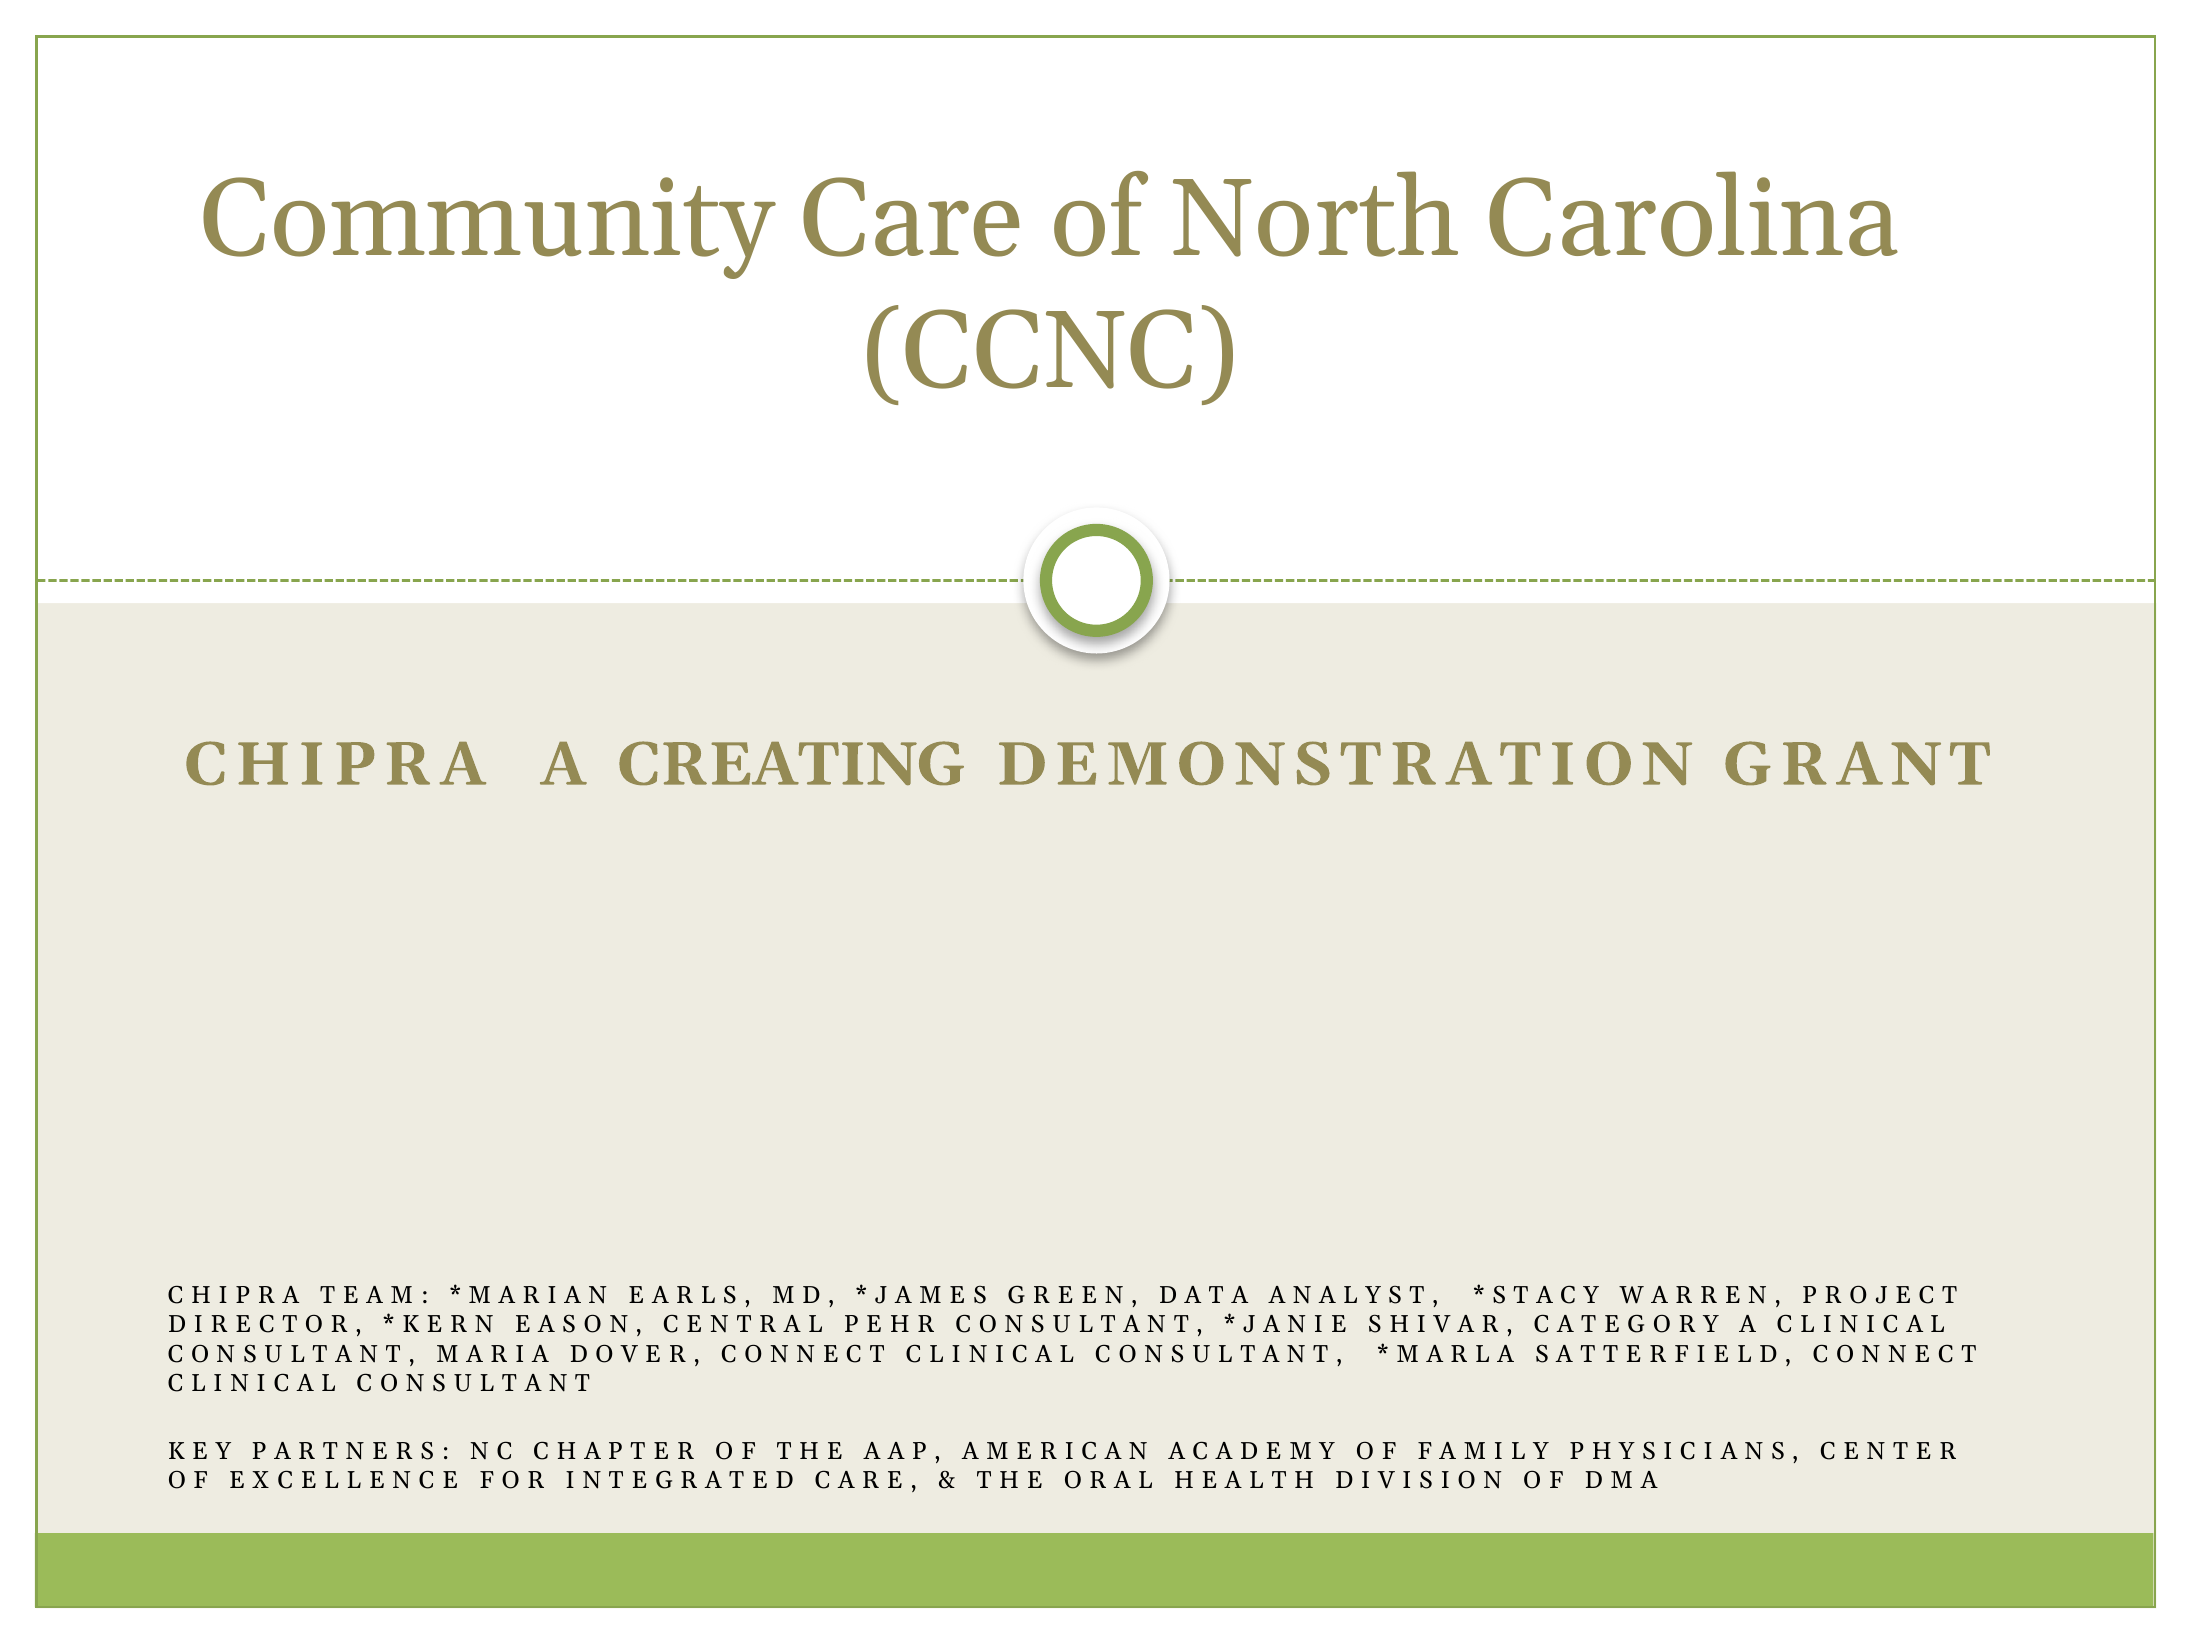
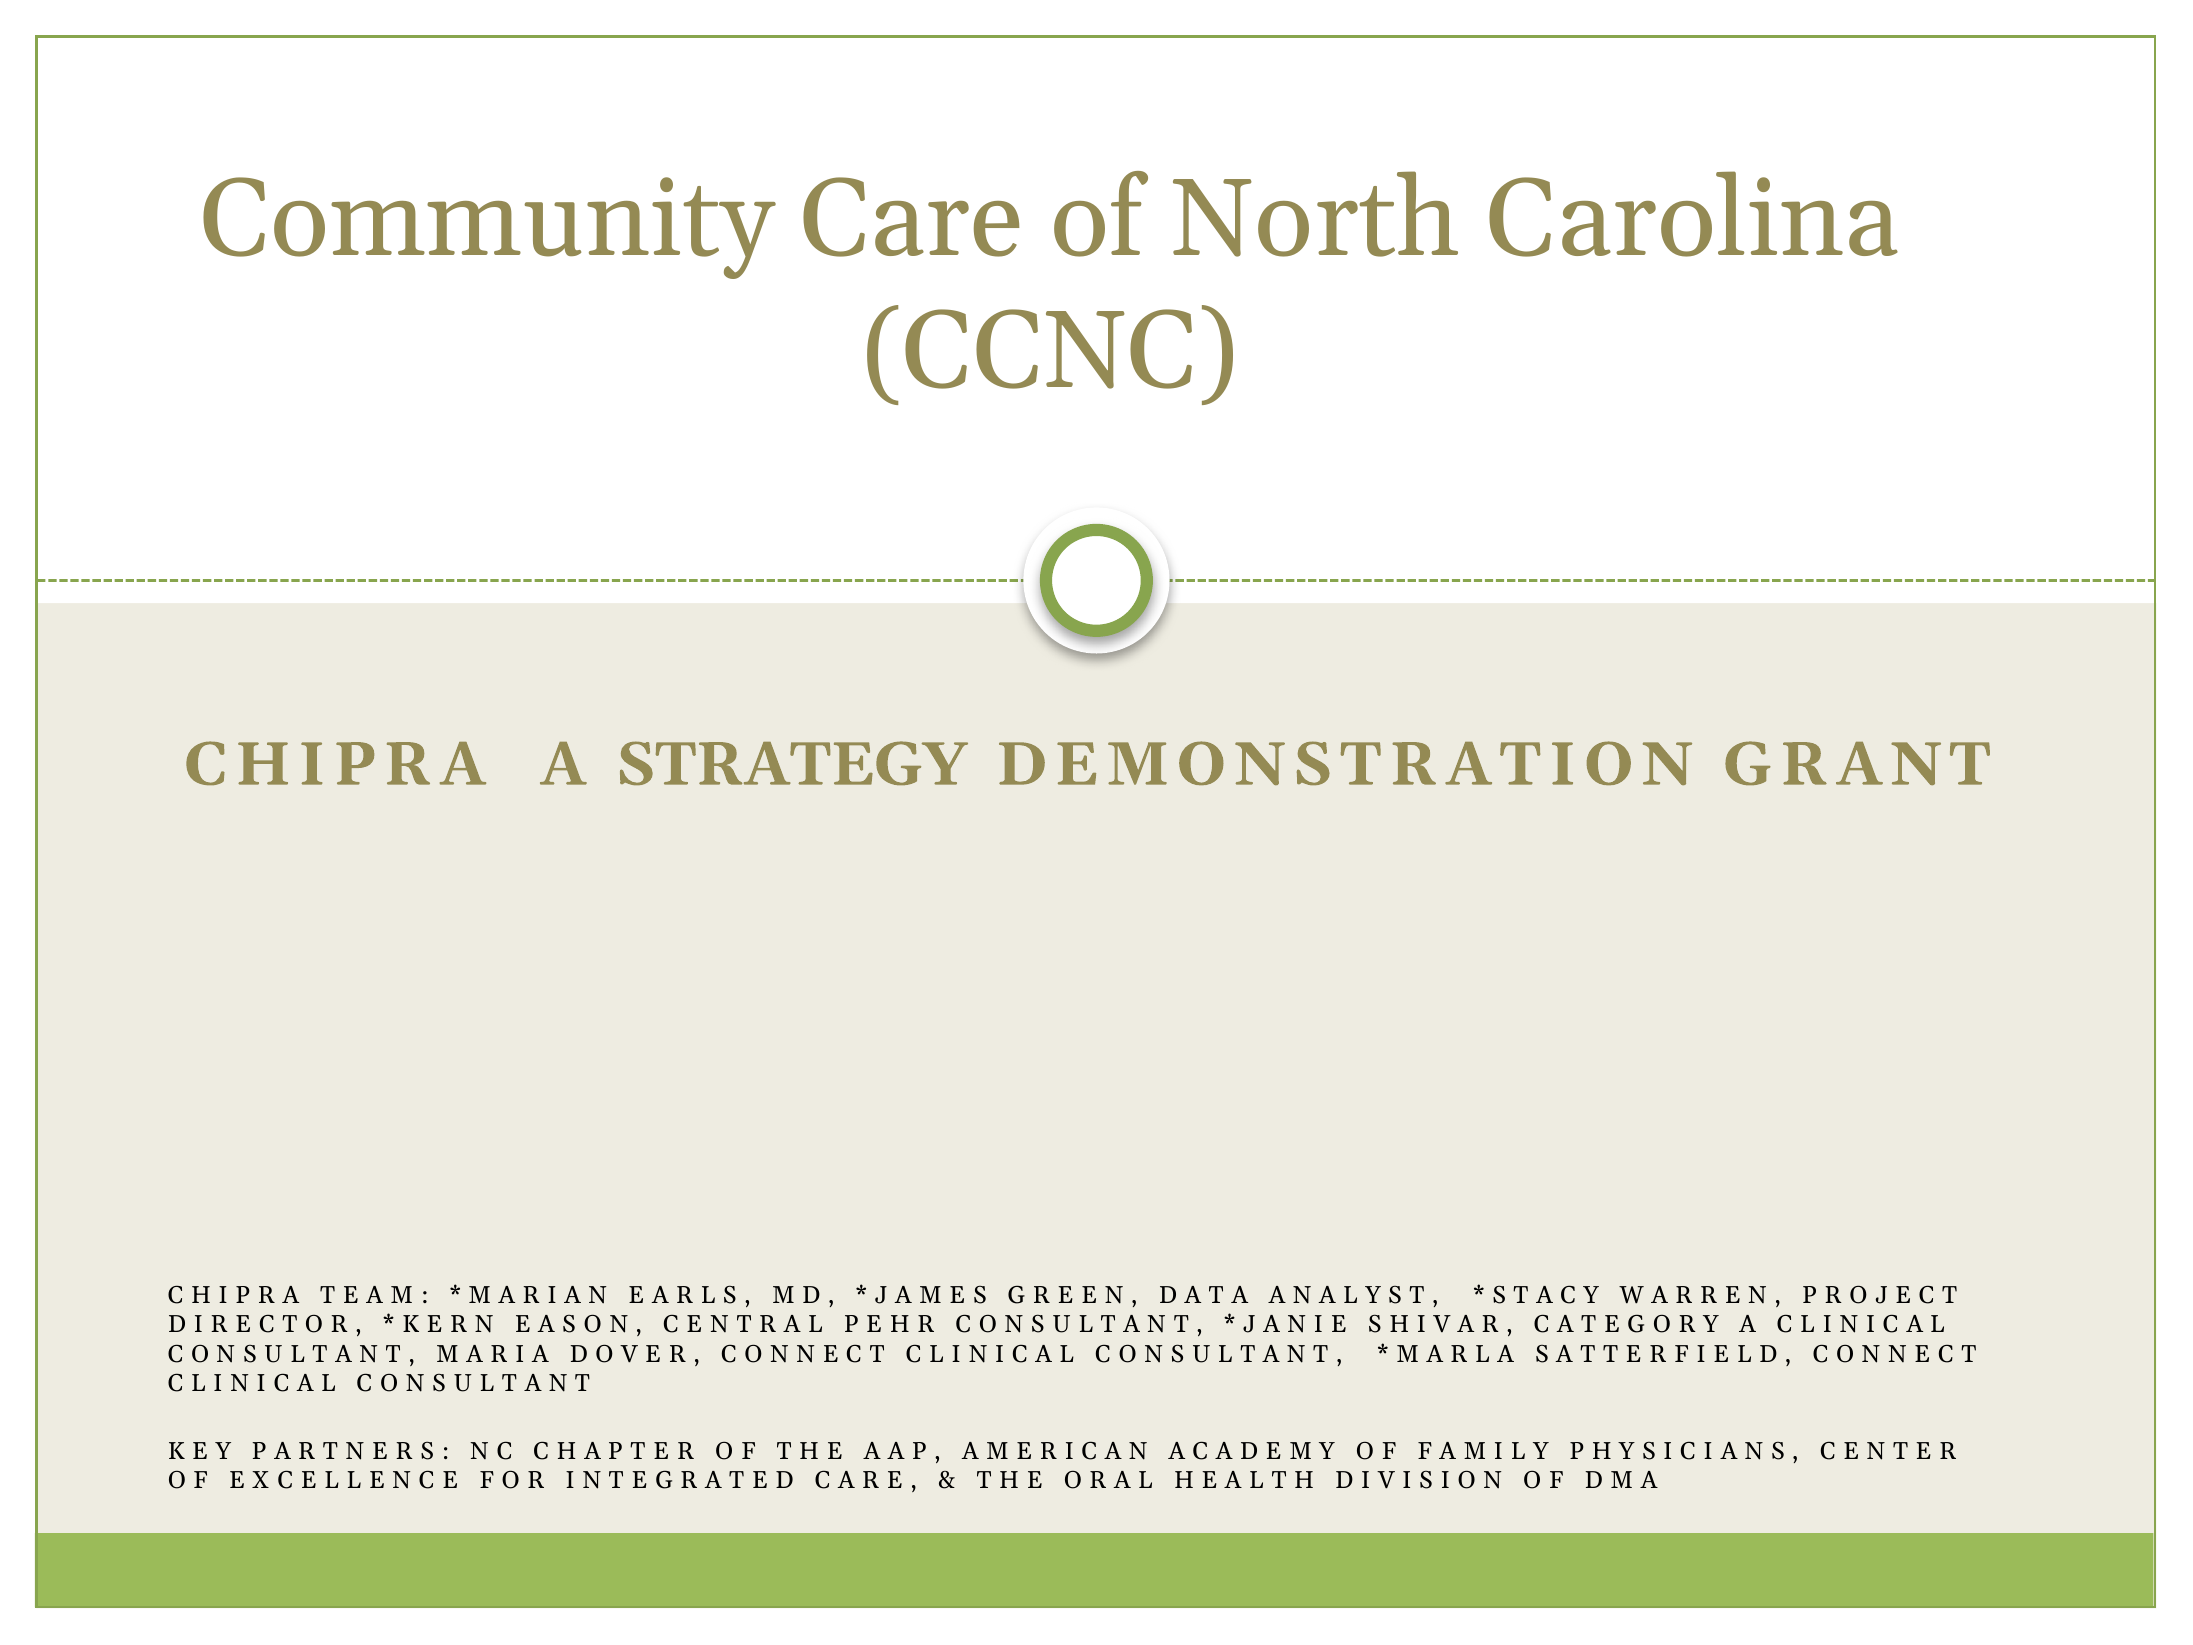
CREATING: CREATING -> STRATEGY (792, 764)
